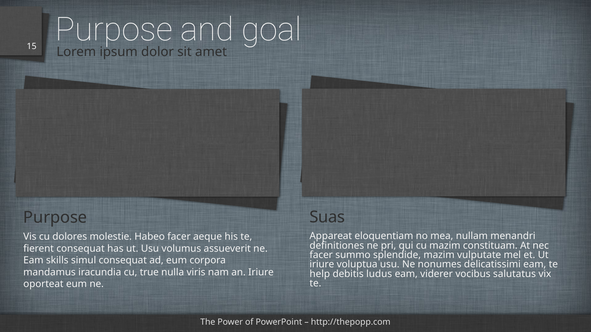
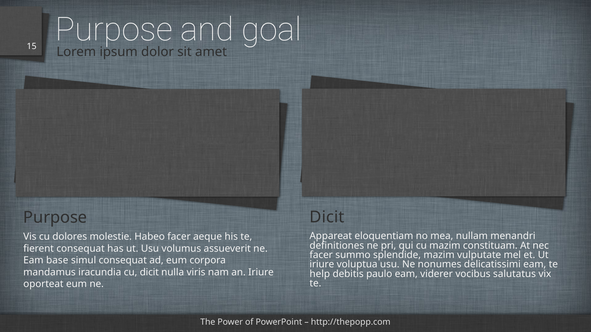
Suas: Suas -> Dicit (327, 217)
skills: skills -> base (57, 261)
cu true: true -> dicit (149, 272)
ludus: ludus -> paulo (379, 274)
